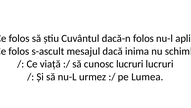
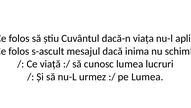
dacă-n folos: folos -> viața (143, 38)
cunosc lucruri: lucruri -> lumea (130, 64)
